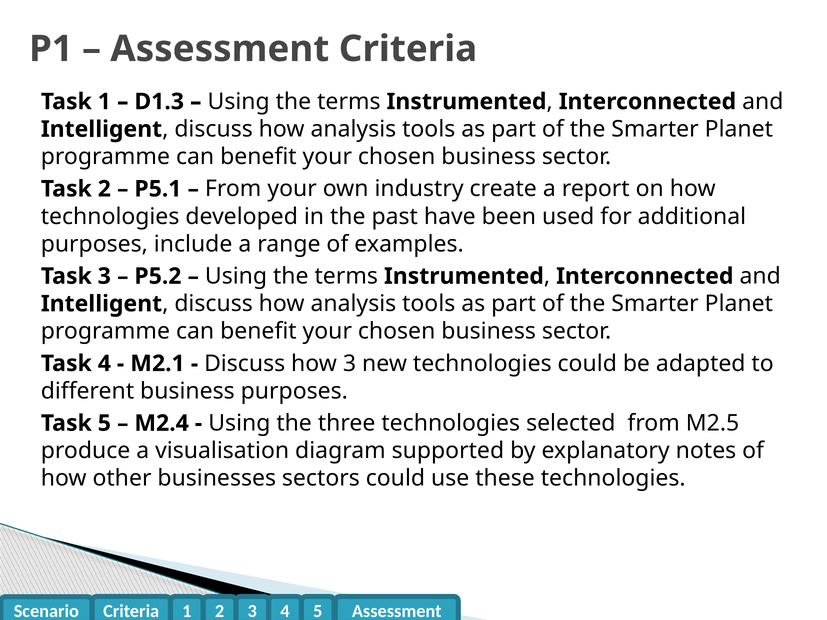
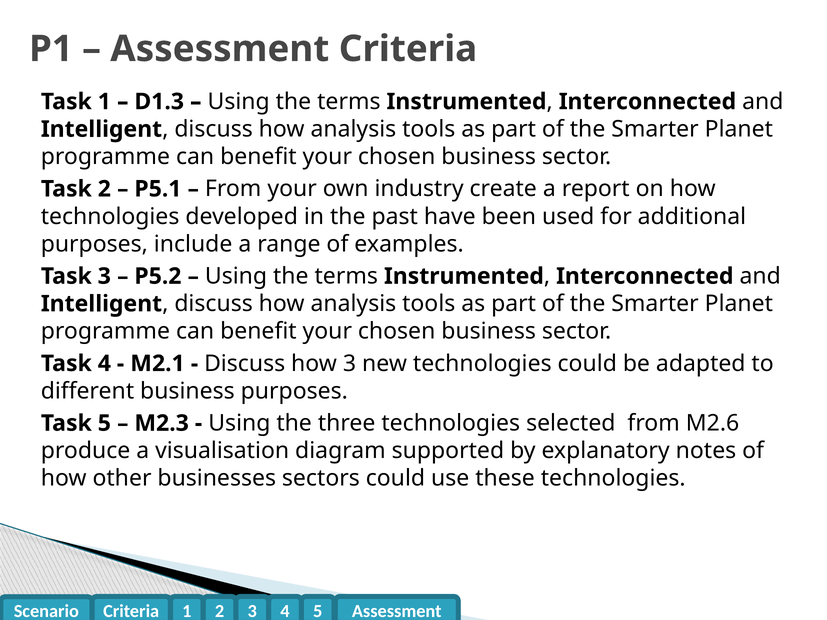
M2.4: M2.4 -> M2.3 (162, 423)
M2.5: M2.5 -> M2.6 (713, 423)
